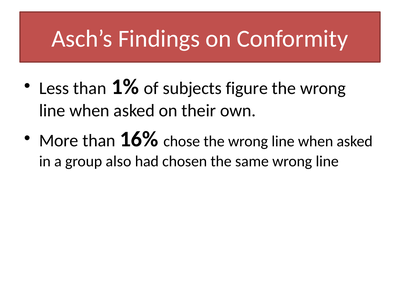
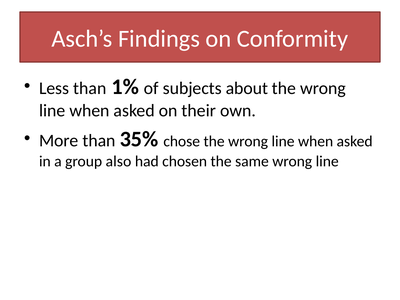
figure: figure -> about (247, 88)
16%: 16% -> 35% (139, 139)
